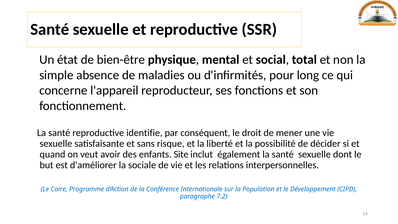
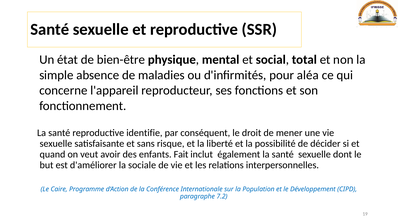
long: long -> aléa (308, 75)
Site: Site -> Fait (181, 154)
